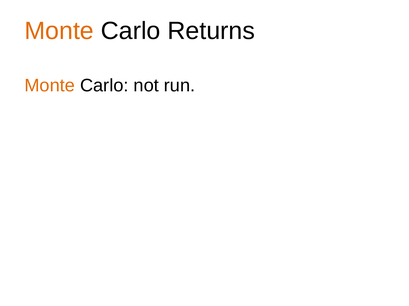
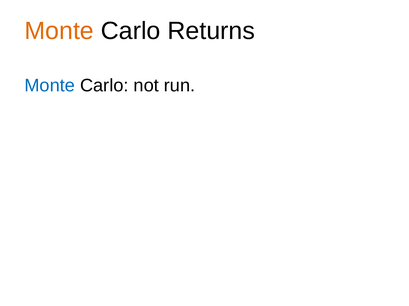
Monte colour: orange -> blue (50, 86)
